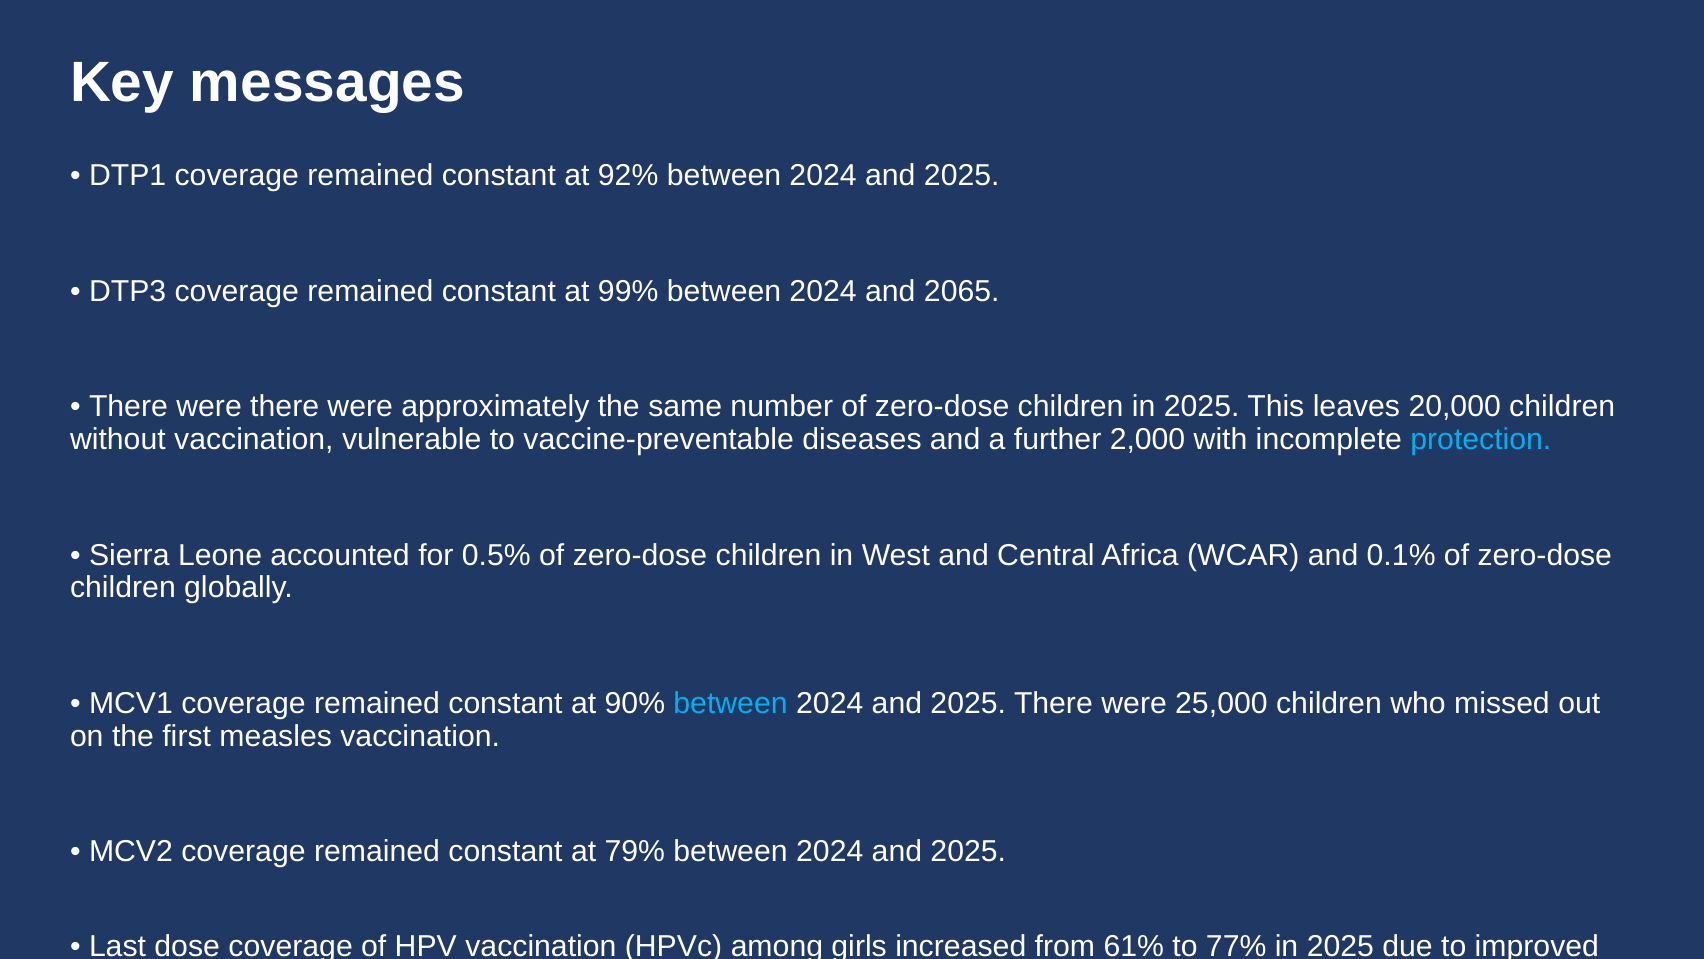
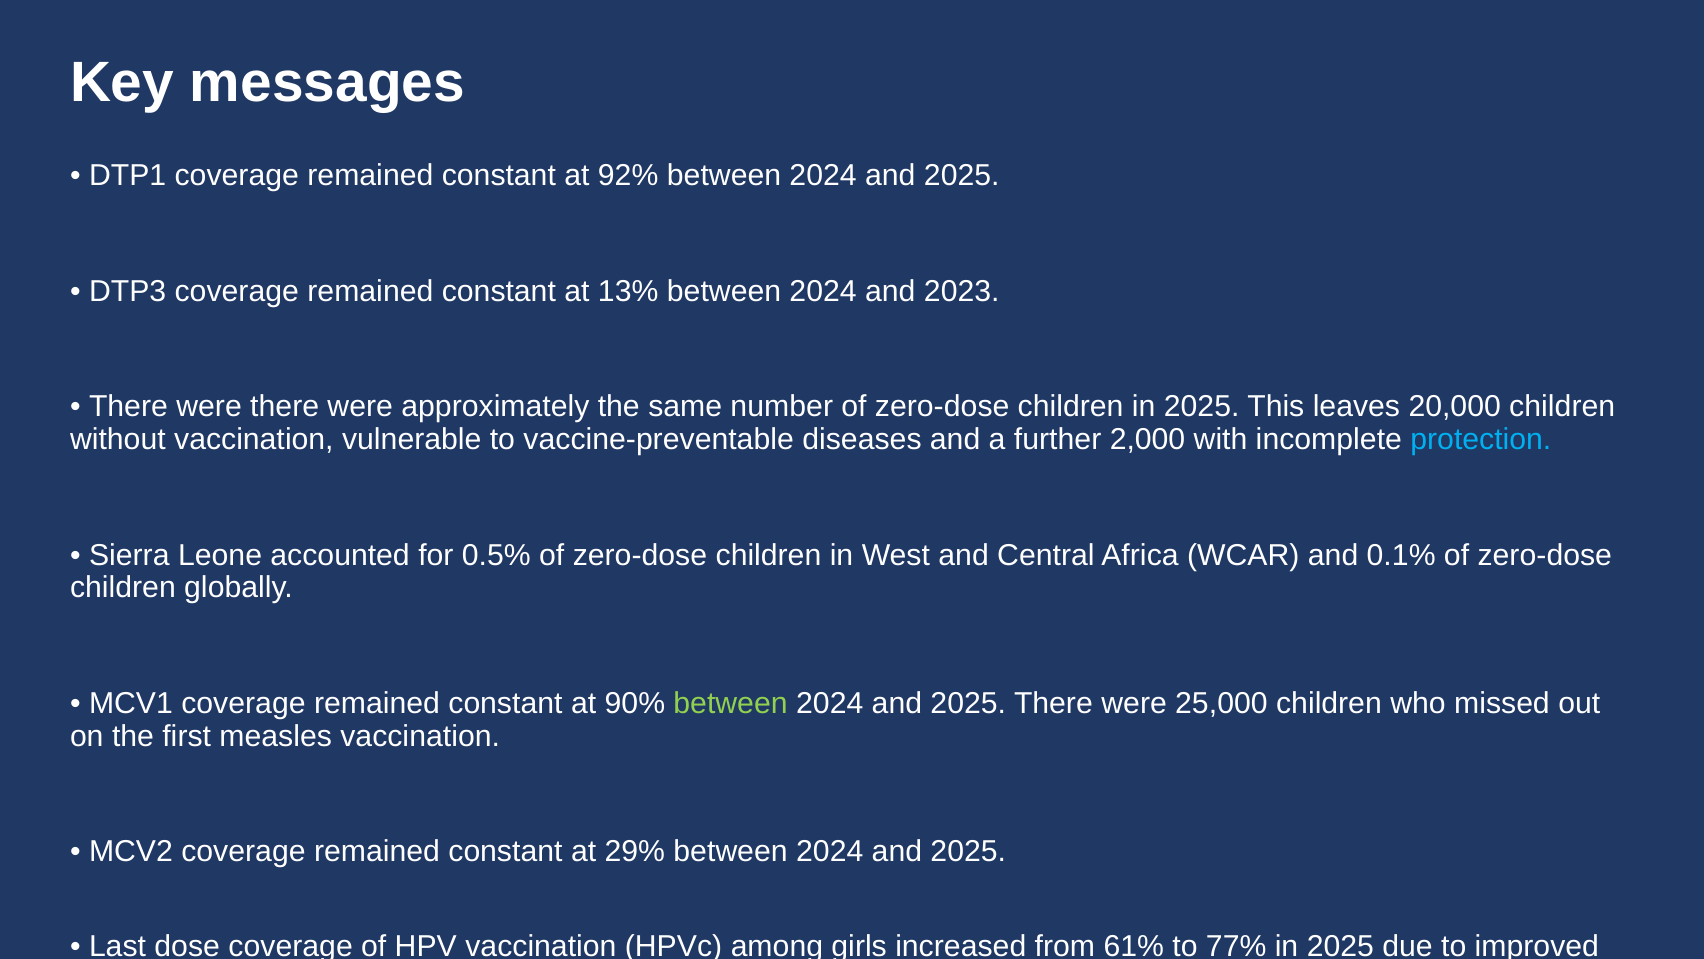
99%: 99% -> 13% (628, 291)
2065: 2065 -> 2023 (962, 291)
between colour: light blue -> light green (731, 703)
79%: 79% -> 29% (635, 851)
